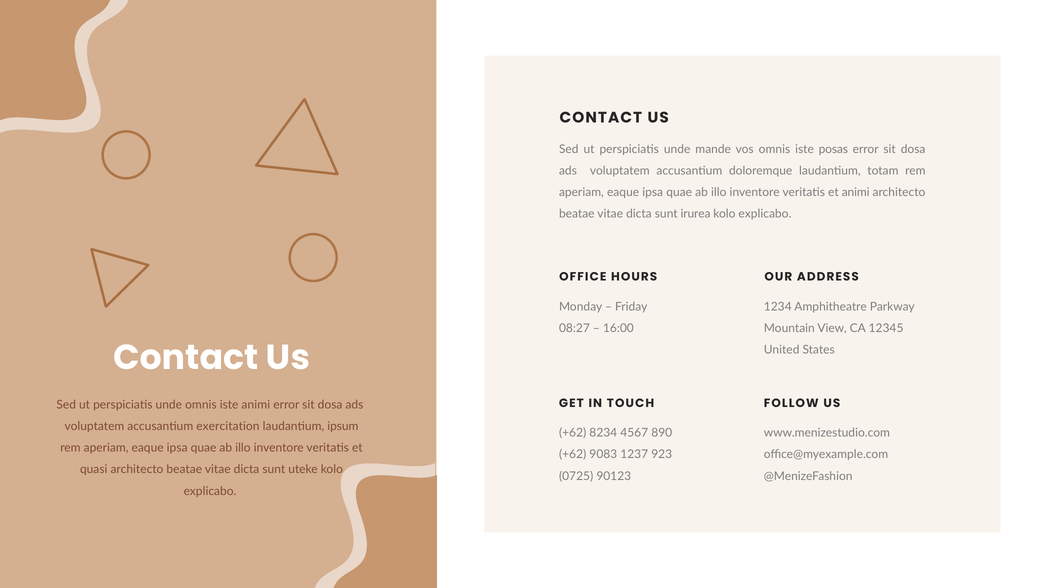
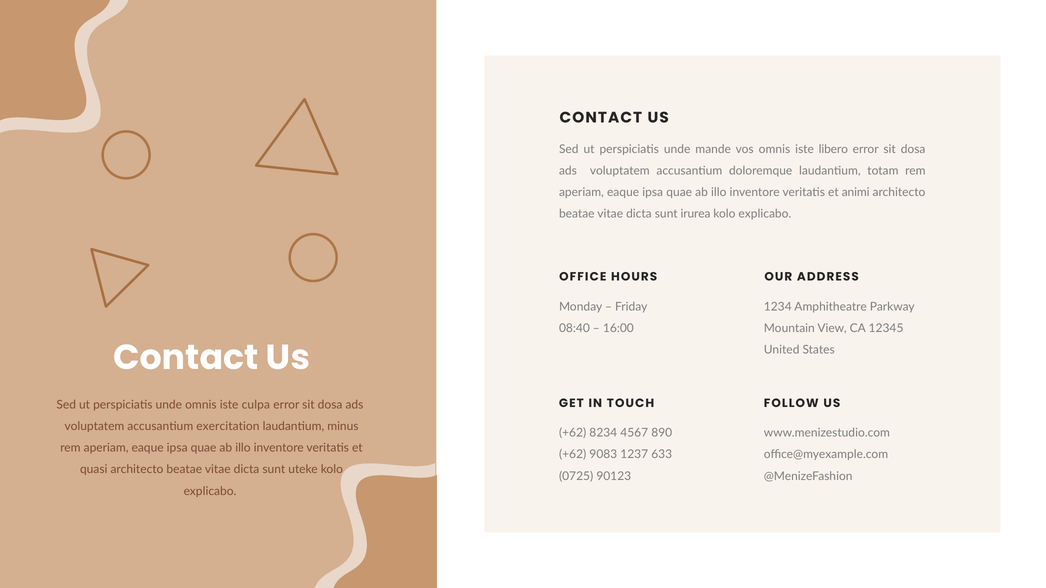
posas: posas -> libero (833, 149)
08:27: 08:27 -> 08:40 (574, 329)
iste animi: animi -> culpa (256, 405)
ipsum: ipsum -> minus (343, 427)
923: 923 -> 633 (662, 455)
